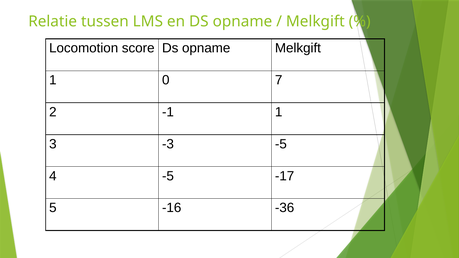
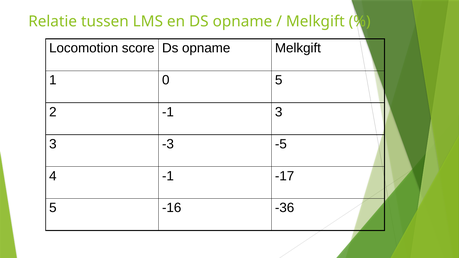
0 7: 7 -> 5 (279, 80)
-1 1: 1 -> 3 (279, 112)
4 -5: -5 -> -1 (168, 176)
